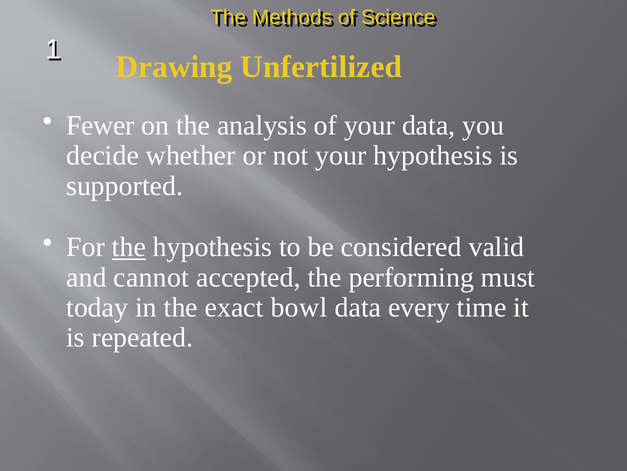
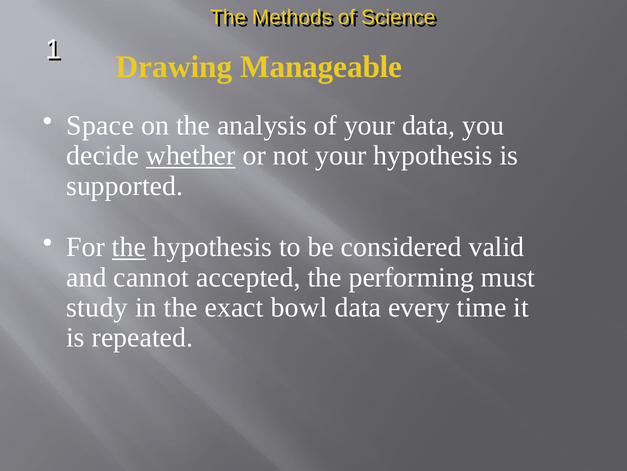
Unfertilized: Unfertilized -> Manageable (321, 67)
Fewer: Fewer -> Space (100, 125)
whether underline: none -> present (191, 155)
today: today -> study (97, 307)
